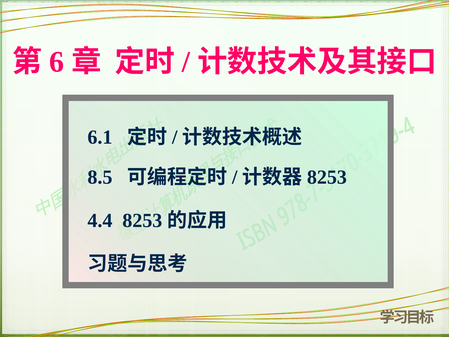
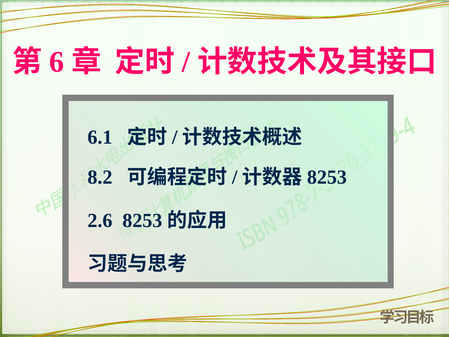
8.5: 8.5 -> 8.2 (100, 177)
4.4: 4.4 -> 2.6 (100, 220)
